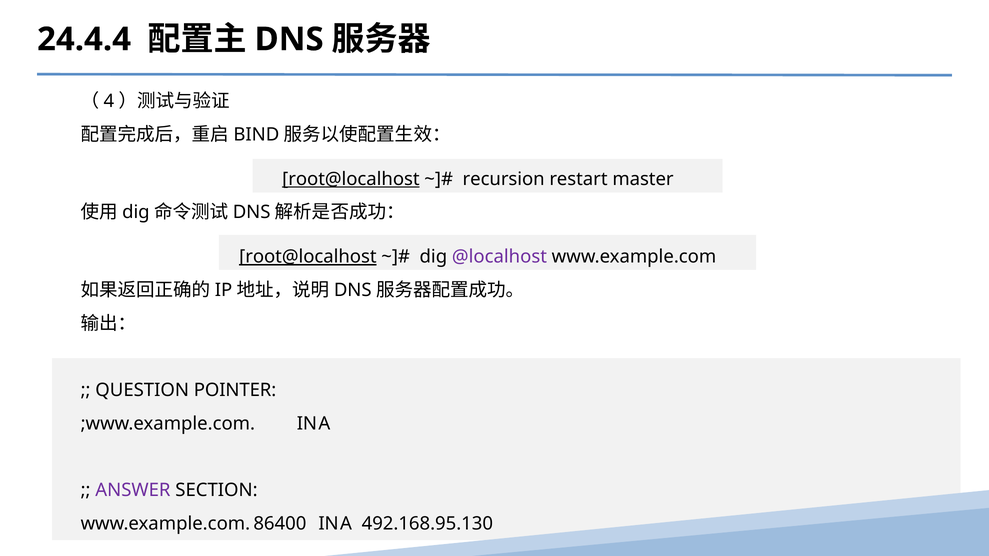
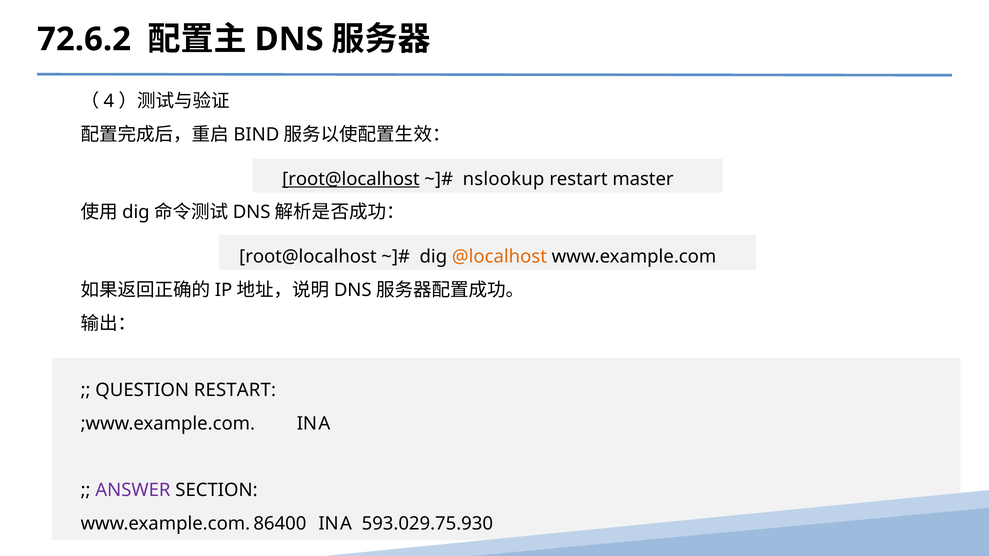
24.4.4: 24.4.4 -> 72.6.2 (84, 39)
recursion: recursion -> nslookup (504, 179)
root@localhost underline: present -> none (308, 257)
@localhost colour: purple -> orange (499, 257)
QUESTION POINTER: POINTER -> RESTART (235, 390)
492.168.95.130: 492.168.95.130 -> 593.029.75.930 (427, 524)
